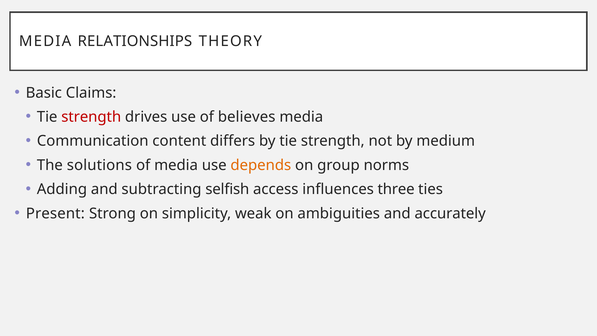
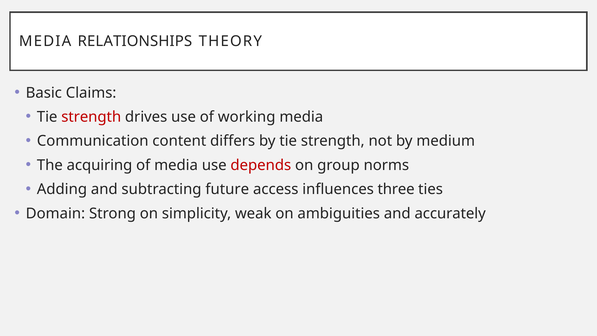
believes: believes -> working (247, 117)
solutions: solutions -> acquiring (99, 165)
depends colour: orange -> red (261, 165)
selfish: selfish -> future (227, 189)
Present: Present -> Domain (55, 213)
